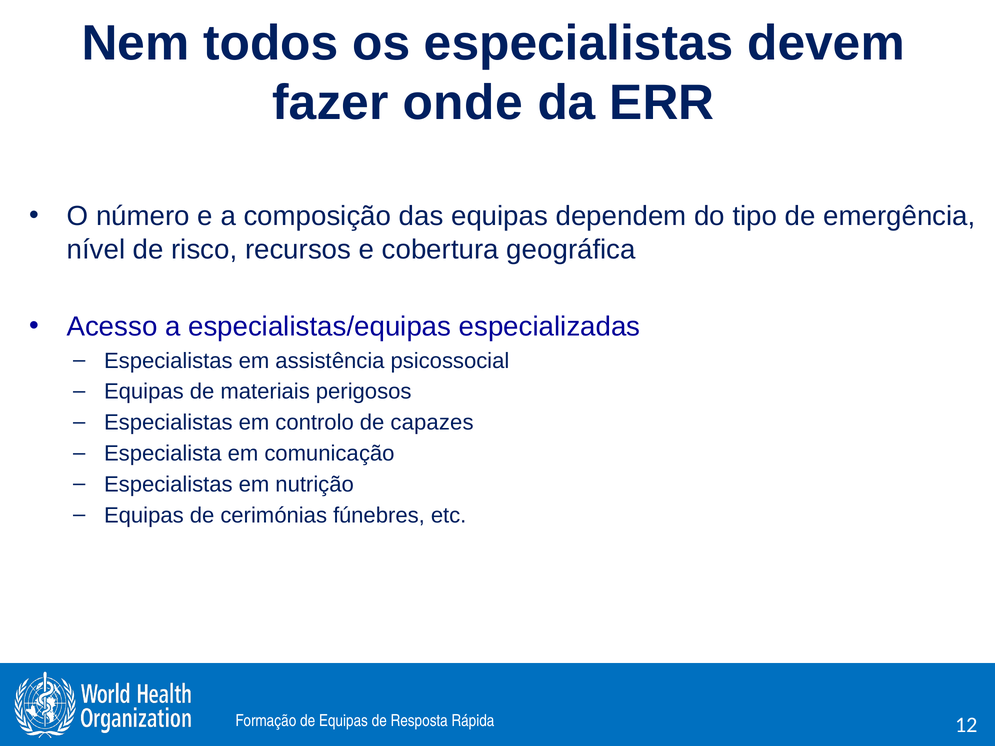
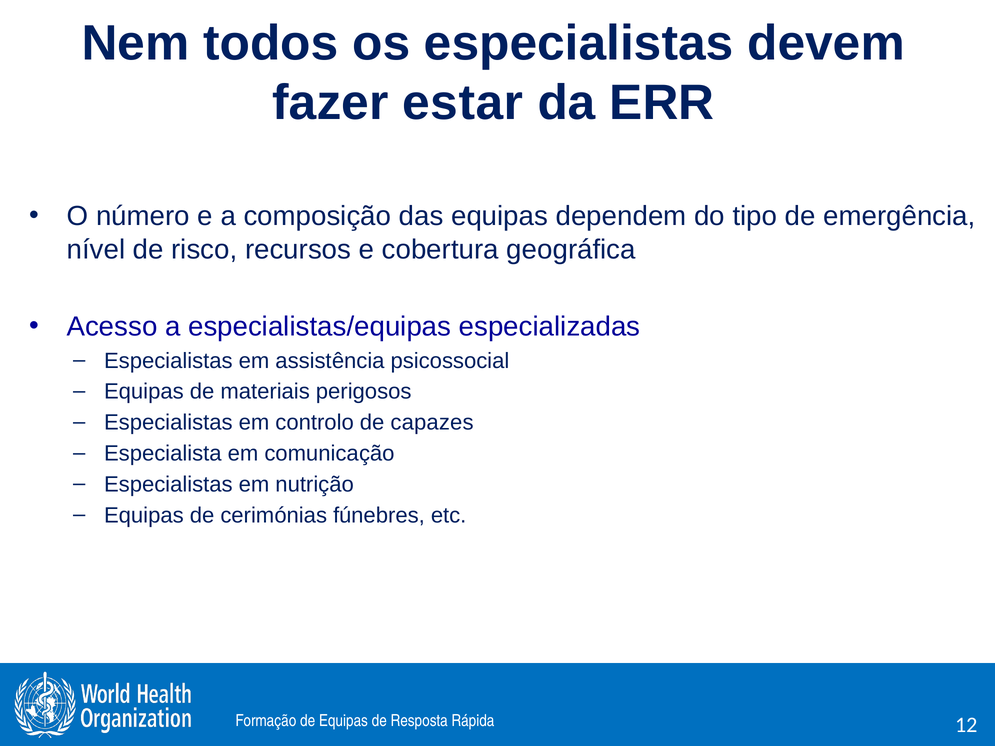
onde: onde -> estar (463, 103)
